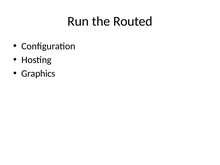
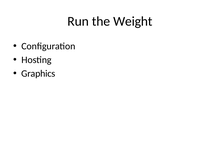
Routed: Routed -> Weight (133, 21)
